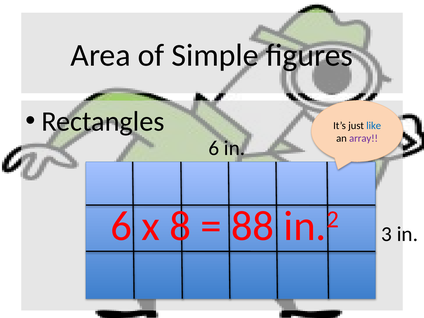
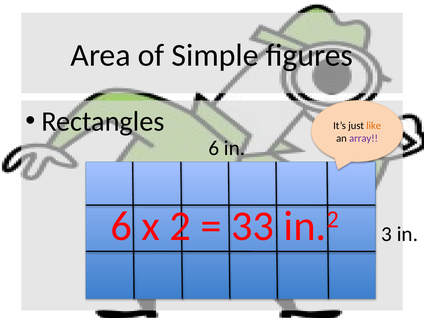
like colour: blue -> orange (374, 126)
8: 8 -> 2 (180, 226)
88: 88 -> 33 (253, 226)
